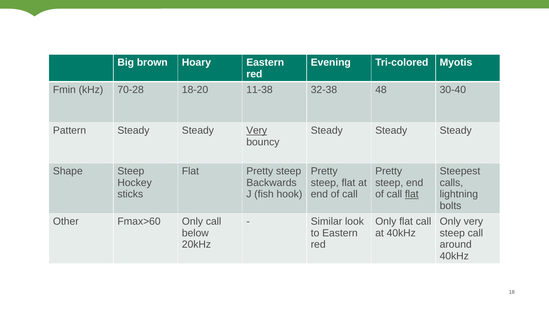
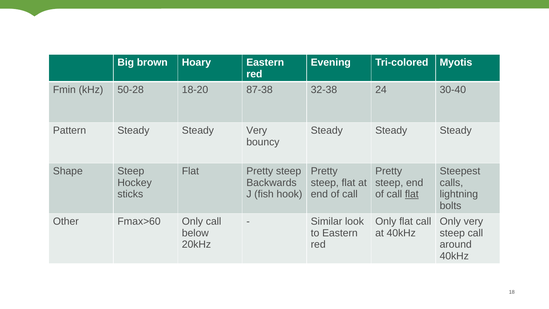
70-28: 70-28 -> 50-28 (131, 90)
11-38: 11-38 -> 87-38 (260, 90)
48: 48 -> 24 (381, 90)
Very underline: present -> none (257, 130)
